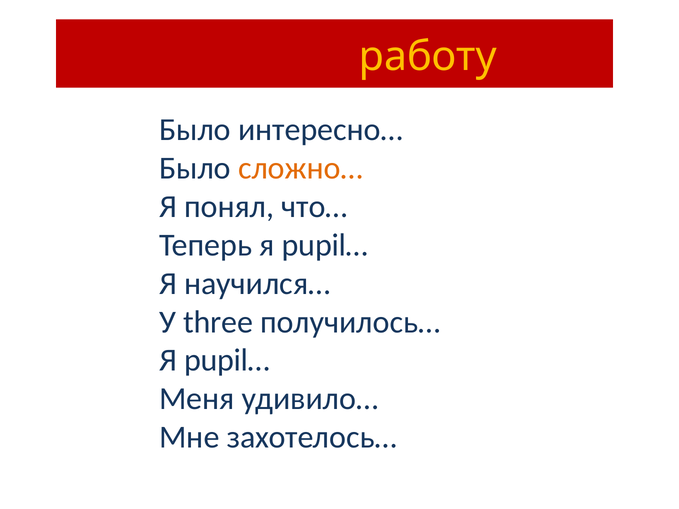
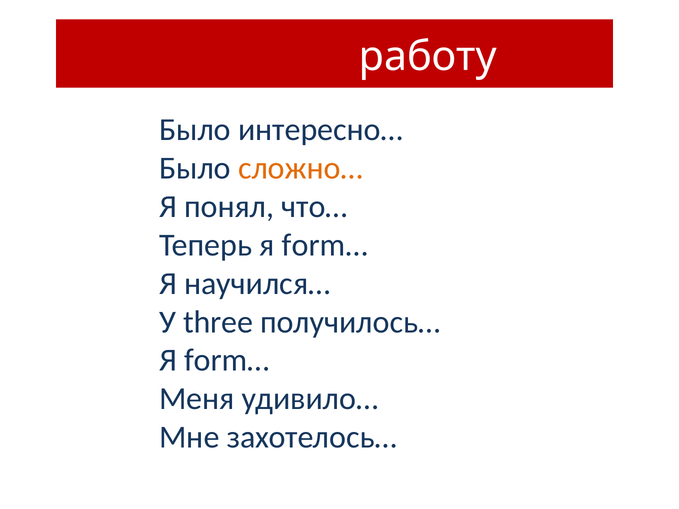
работу colour: yellow -> white (428, 56)
Теперь я pupil…: pupil… -> form… (325, 245)
pupil…: pupil… -> form… (227, 361)
